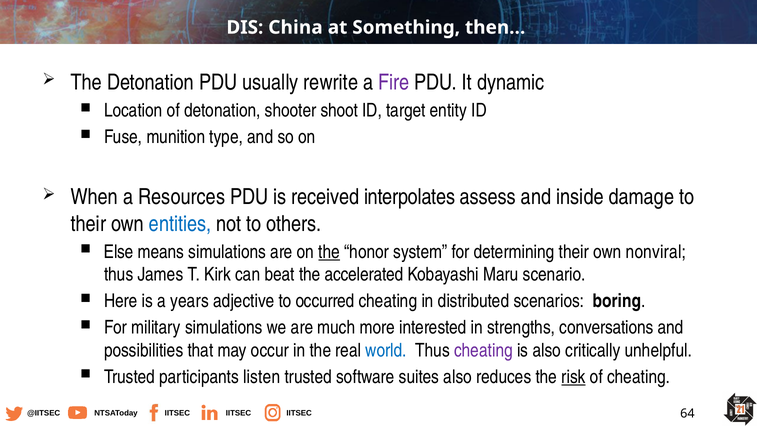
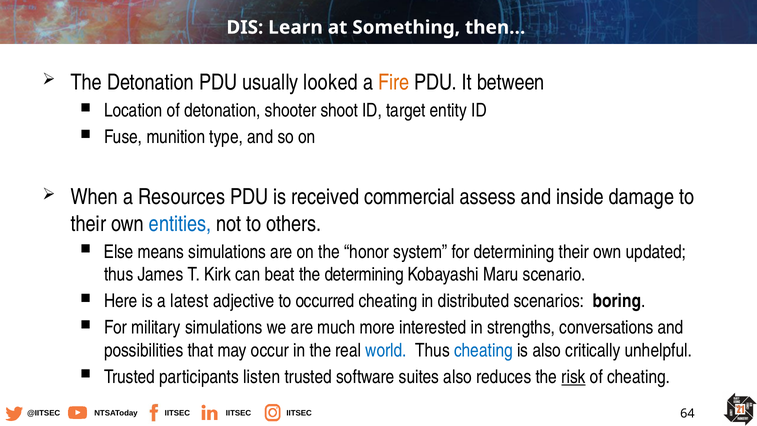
China: China -> Learn (295, 27)
rewrite: rewrite -> looked (331, 82)
Fire colour: purple -> orange (394, 82)
dynamic: dynamic -> between (511, 82)
interpolates: interpolates -> commercial (410, 197)
the underline: present -> none (329, 252)
nonviral: nonviral -> updated (656, 252)
the accelerated: accelerated -> determining (364, 274)
years: years -> latest (189, 301)
cheating colour: purple -> blue (483, 350)
